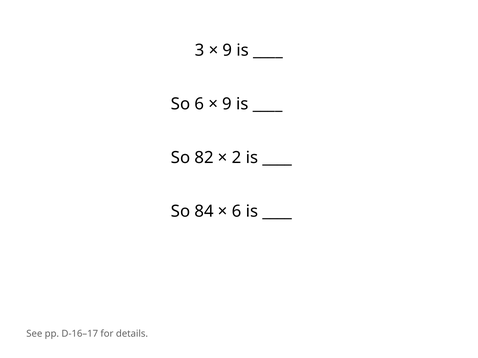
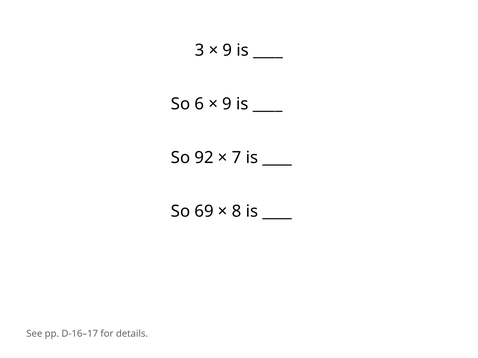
82: 82 -> 92 (204, 158)
2: 2 -> 7 (237, 158)
84: 84 -> 69 (204, 212)
6: 6 -> 8 (237, 212)
